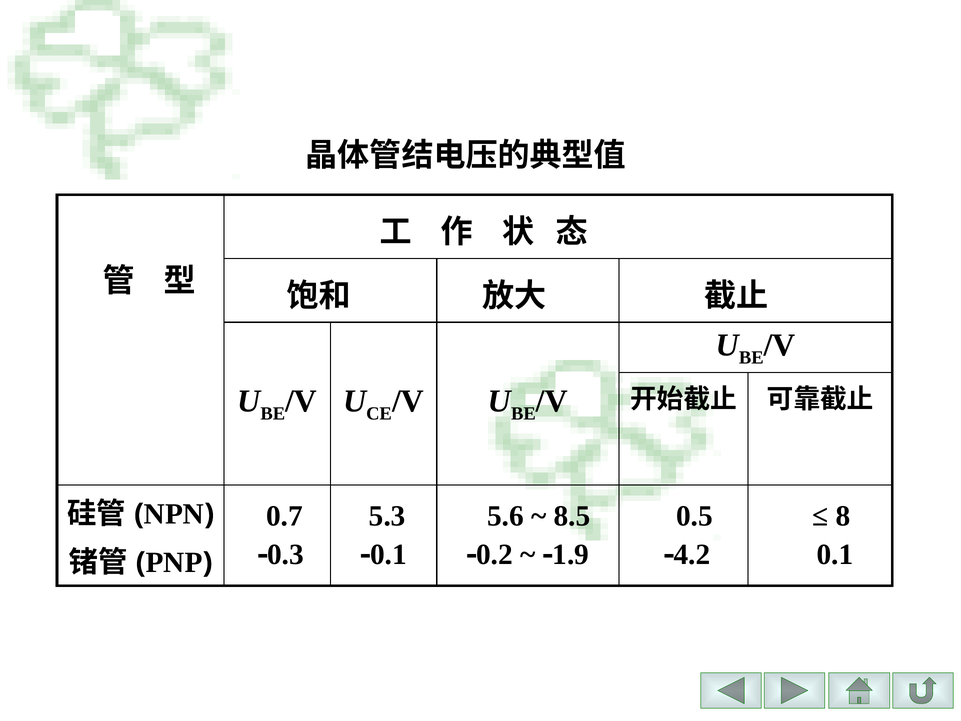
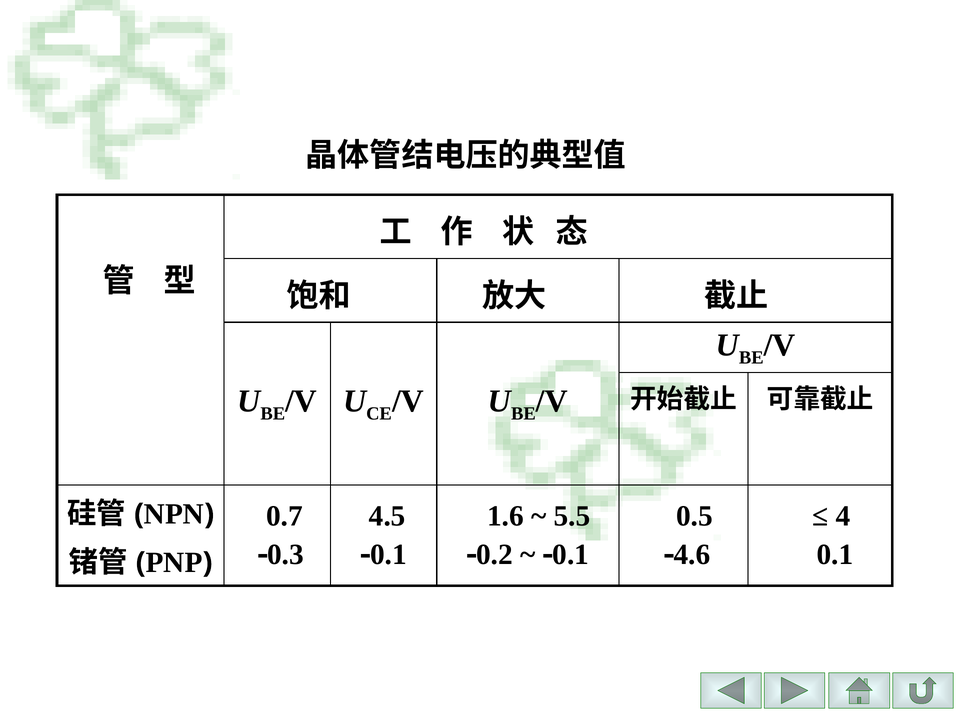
5.3: 5.3 -> 4.5 (387, 516)
5.6: 5.6 -> 1.6 (506, 516)
8.5: 8.5 -> 5.5 (572, 516)
8: 8 -> 4 (843, 516)
1.9: 1.9 -> 0.1 (571, 554)
4.2: 4.2 -> 4.6 (692, 554)
